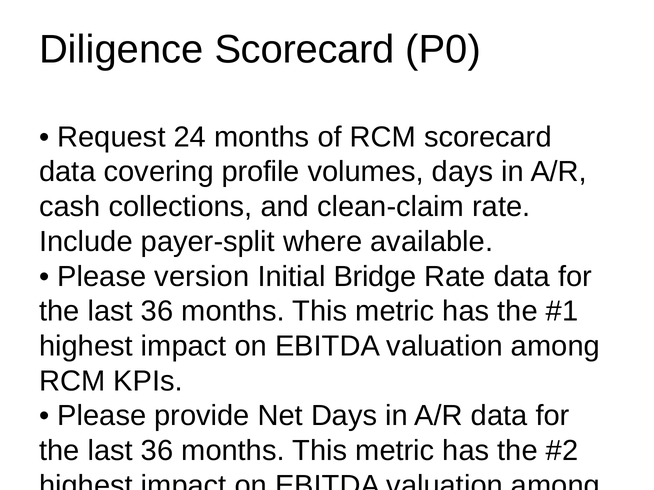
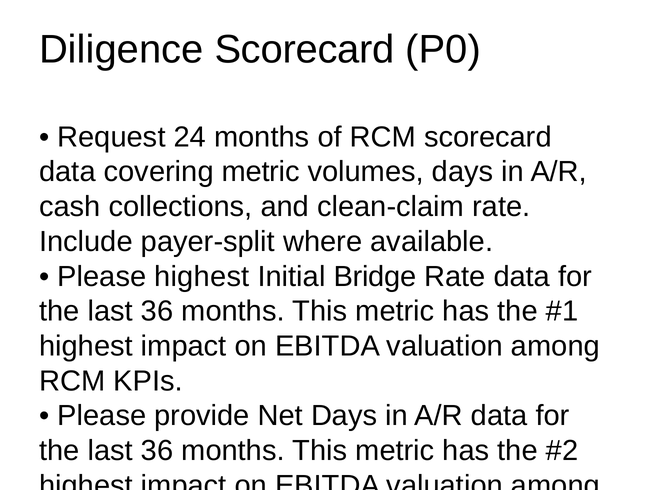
covering profile: profile -> metric (261, 172)
Please version: version -> highest (202, 277)
